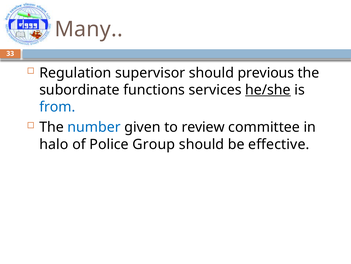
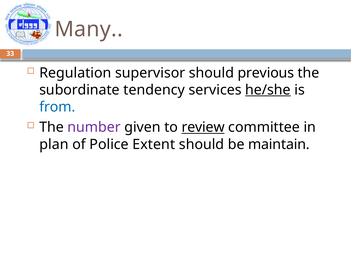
functions: functions -> tendency (154, 90)
number colour: blue -> purple (94, 127)
review underline: none -> present (203, 127)
halo: halo -> plan (54, 144)
Group: Group -> Extent (154, 144)
effective: effective -> maintain (279, 144)
